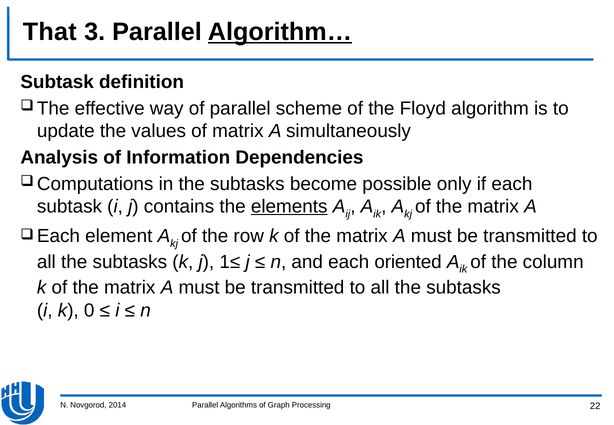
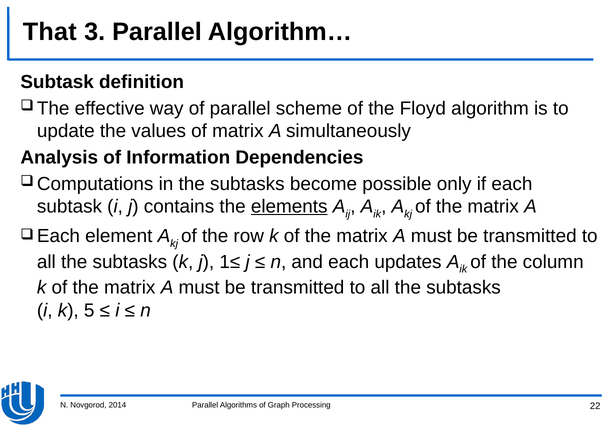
Algorithm… underline: present -> none (280, 32)
oriented: oriented -> updates (408, 262)
0: 0 -> 5 (89, 310)
